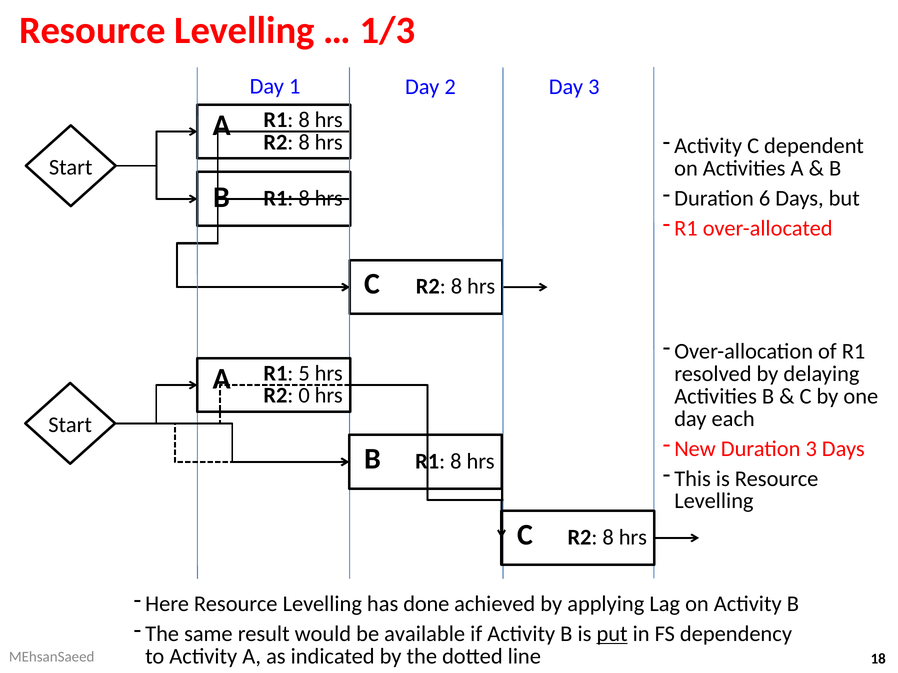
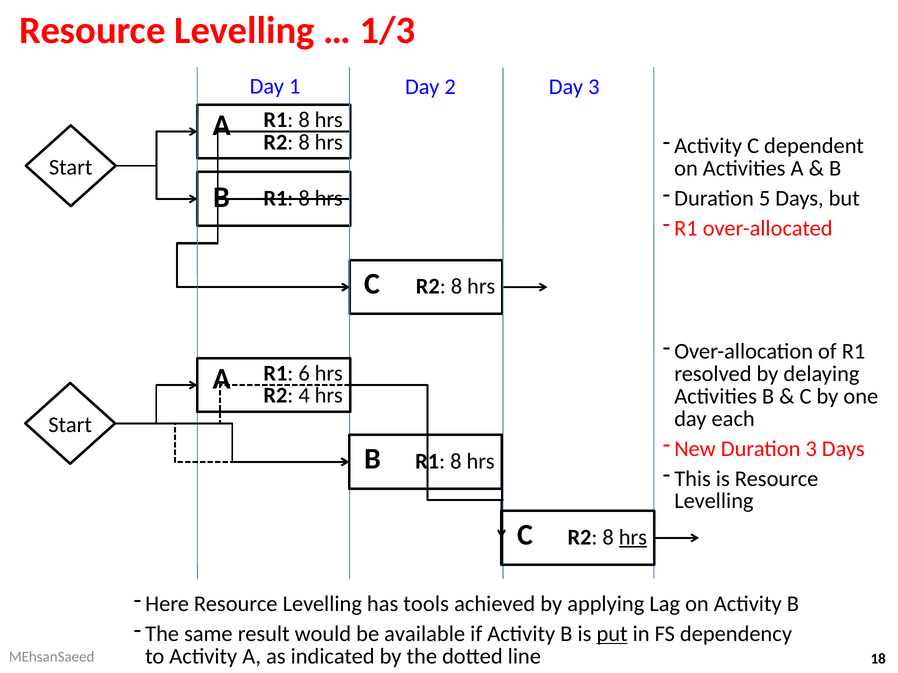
6: 6 -> 5 (765, 198)
5: 5 -> 6 (304, 373)
0: 0 -> 4 (304, 396)
hrs underline: none -> present (633, 538)
done: done -> tools (426, 604)
